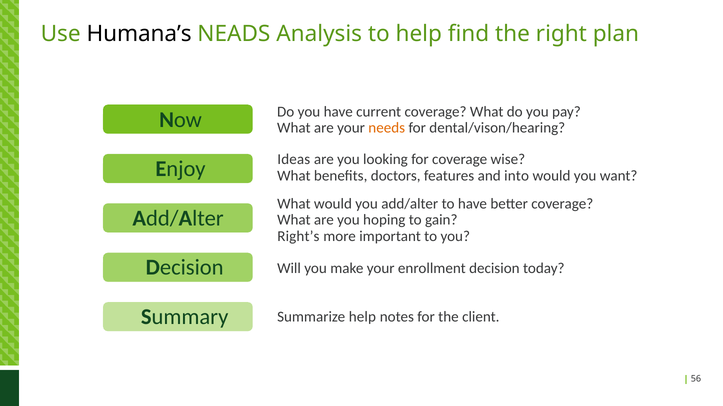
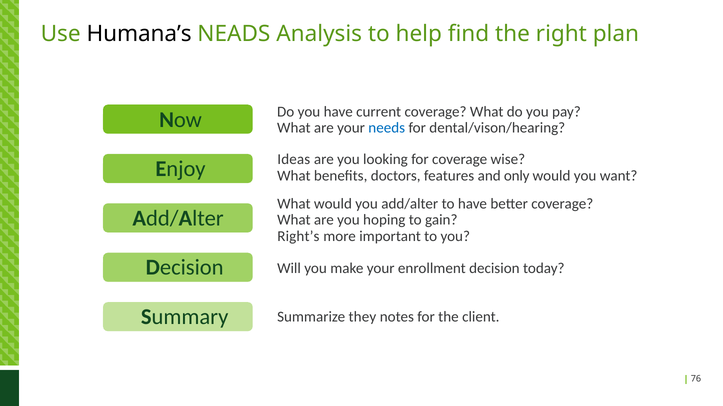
needs colour: orange -> blue (387, 128)
into: into -> only (517, 176)
Summarize help: help -> they (362, 317)
56: 56 -> 76 (696, 379)
